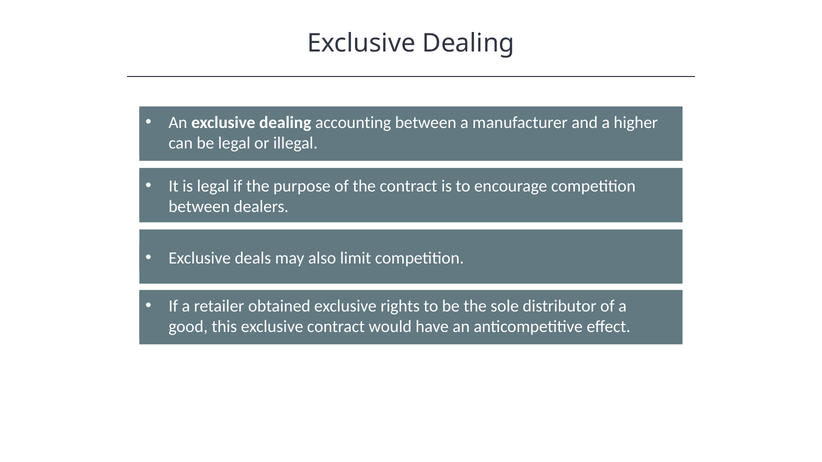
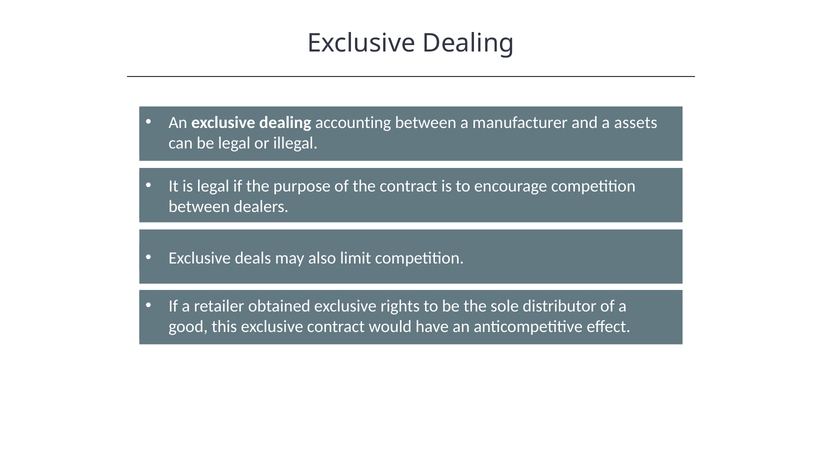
higher: higher -> assets (636, 123)
